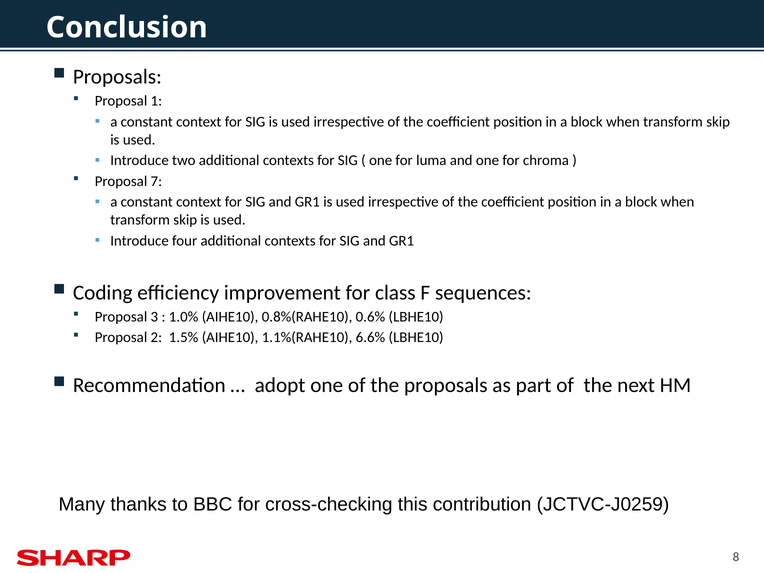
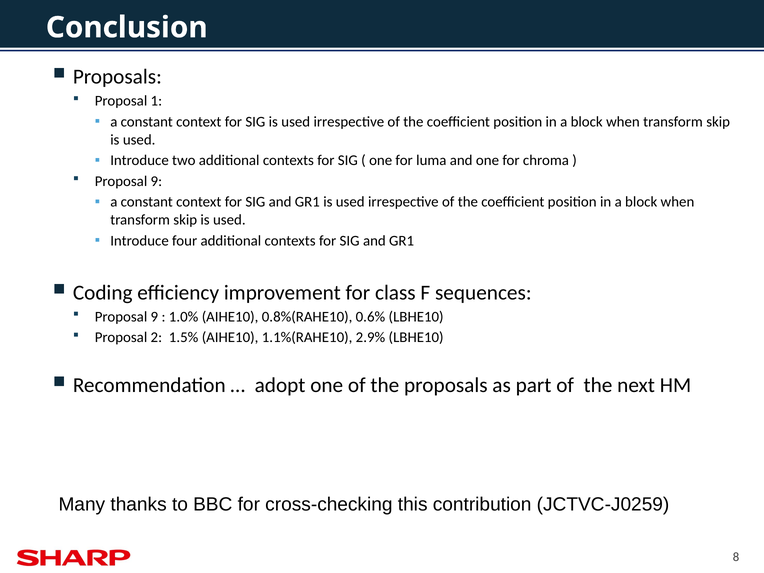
7: 7 -> 9 (156, 181)
3: 3 -> 9 (154, 317)
6.6%: 6.6% -> 2.9% (370, 338)
